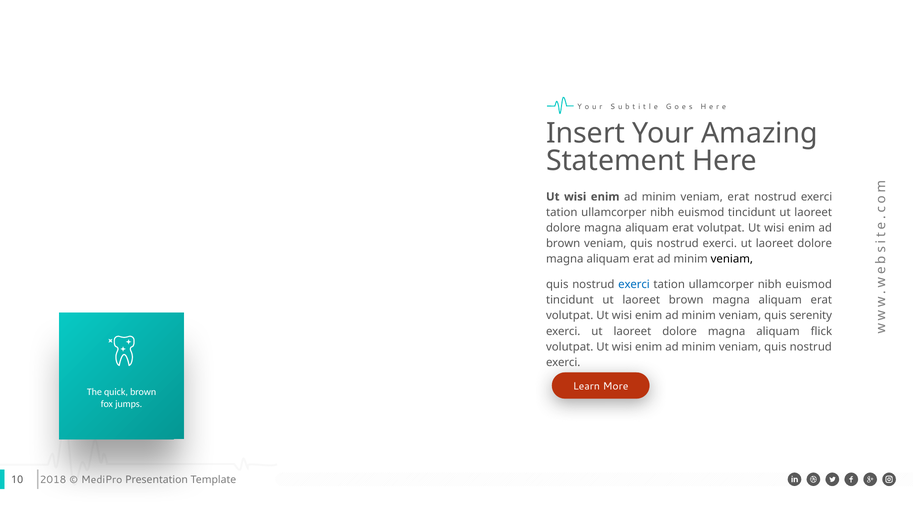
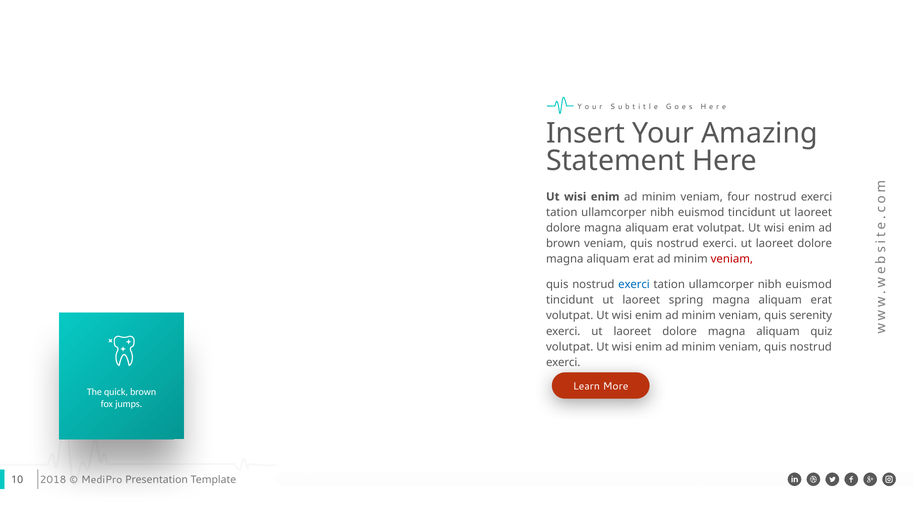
veniam erat: erat -> four (739, 197)
veniam colour: black -> red (732, 259)
laoreet brown: brown -> spring (686, 300)
flick: flick -> quiz (821, 331)
